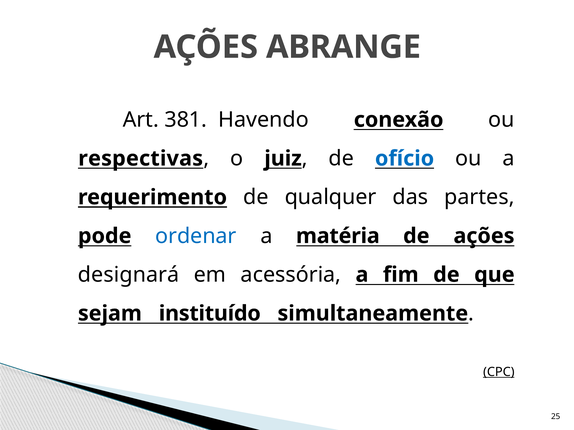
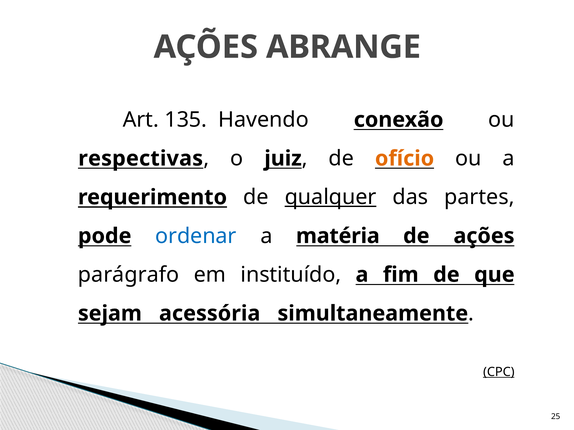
381: 381 -> 135 (186, 120)
ofício colour: blue -> orange (405, 159)
qualquer underline: none -> present (331, 197)
designará: designará -> parágrafo (129, 275)
acessória: acessória -> instituído (291, 275)
instituído: instituído -> acessória (210, 314)
